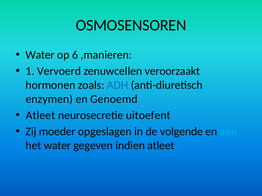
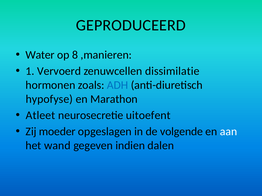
OSMOSENSOREN: OSMOSENSOREN -> GEPRODUCEERD (131, 25)
6: 6 -> 8 (75, 55)
veroorzaakt: veroorzaakt -> dissimilatie (172, 71)
enzymen: enzymen -> hypofyse (49, 99)
Genoemd: Genoemd -> Marathon (114, 99)
aan colour: light blue -> white (229, 132)
het water: water -> wand (57, 146)
indien atleet: atleet -> dalen (161, 146)
